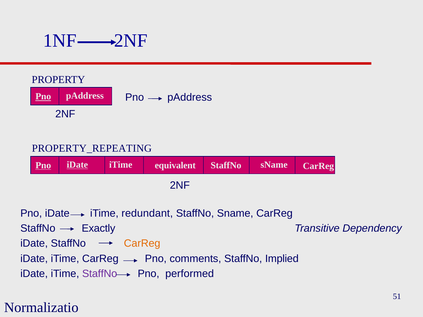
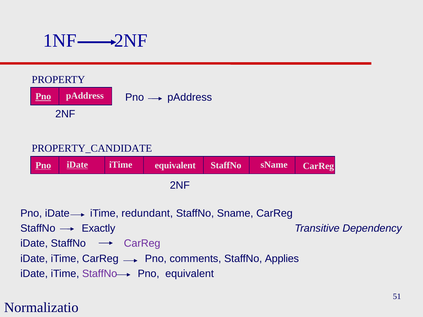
PROPERTY_REPEATING: PROPERTY_REPEATING -> PROPERTY_CANDIDATE (92, 149)
CarReg colour: orange -> purple (142, 244)
Implied: Implied -> Applies (282, 259)
Pno performed: performed -> equivalent (190, 274)
